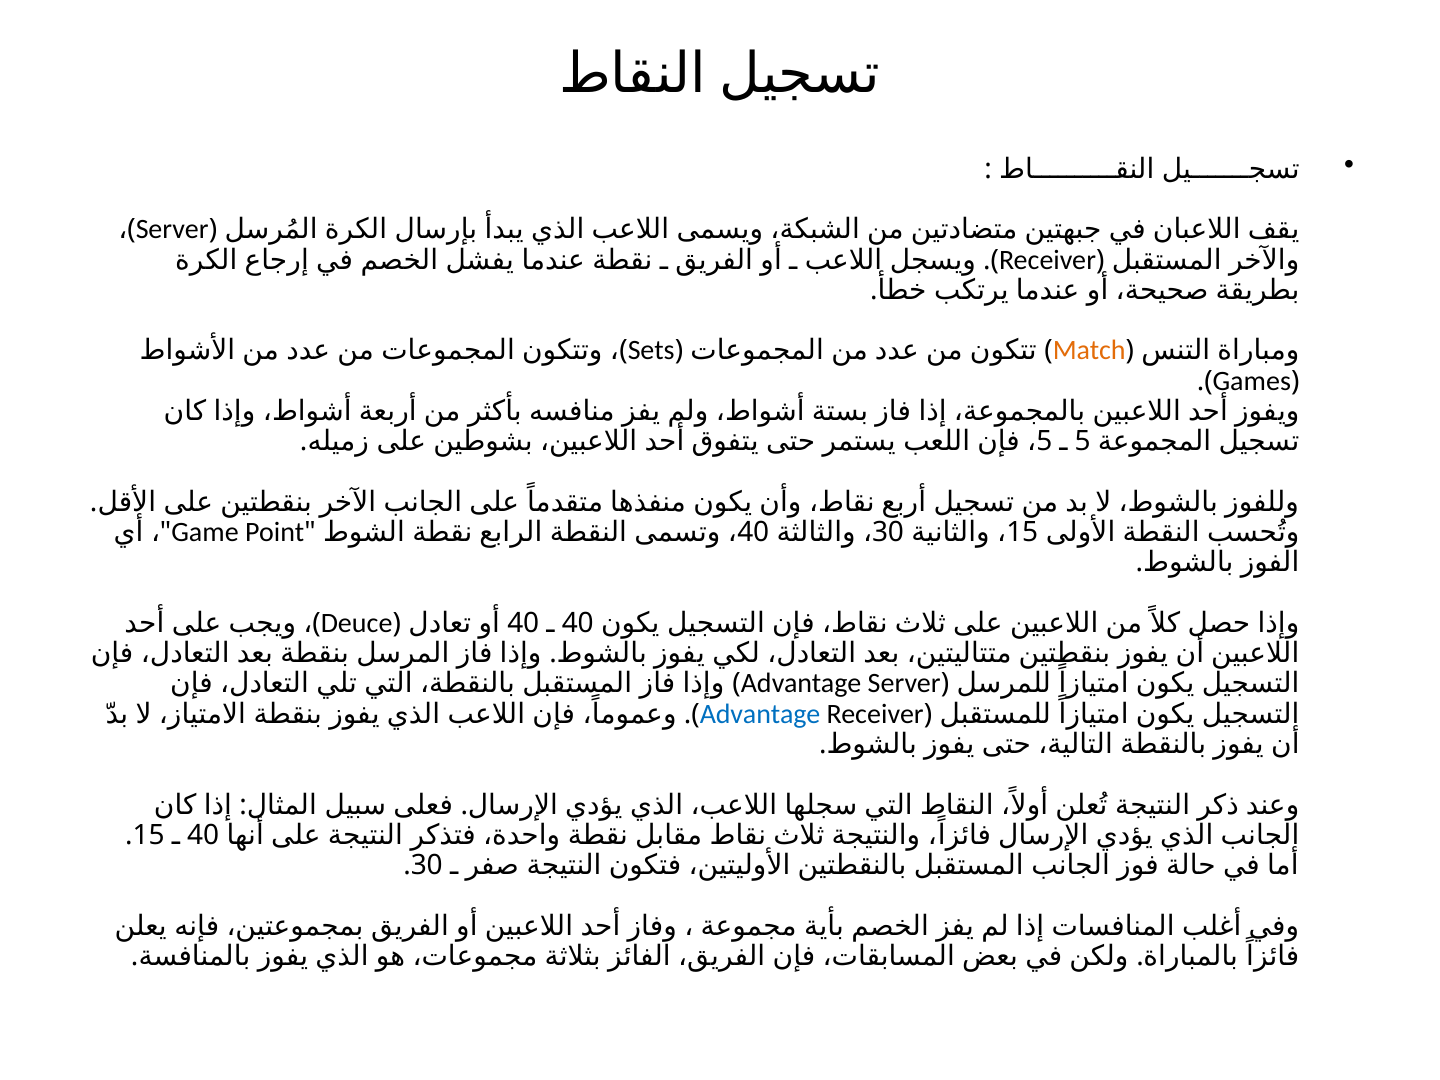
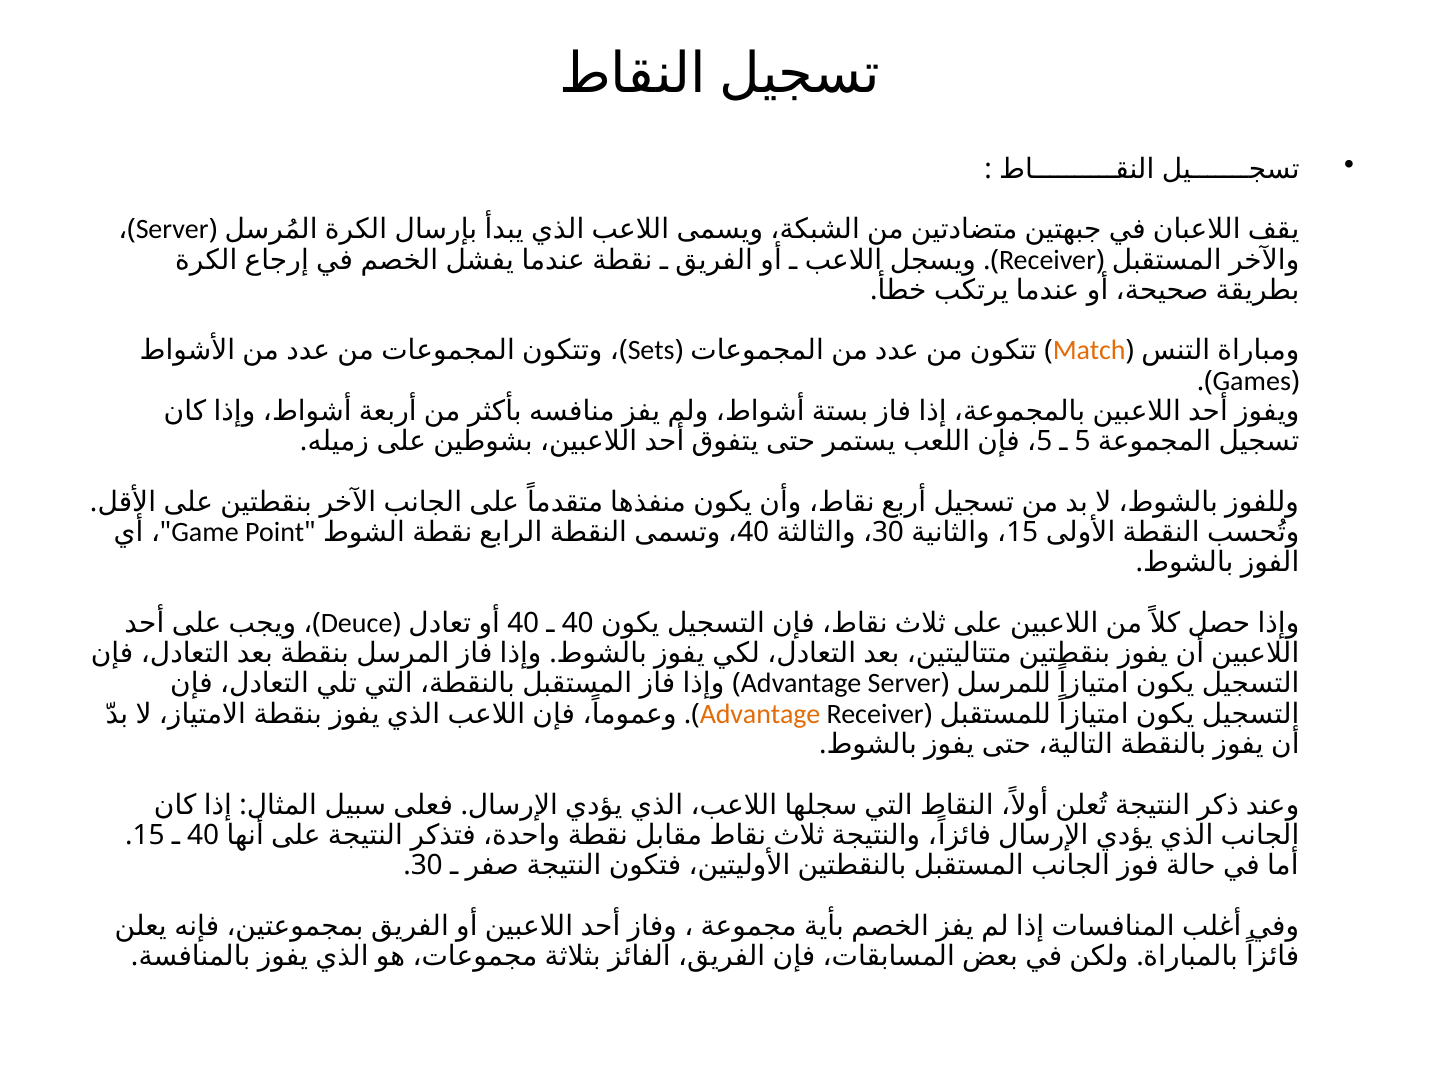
Advantage colour: blue -> orange (760, 714)
